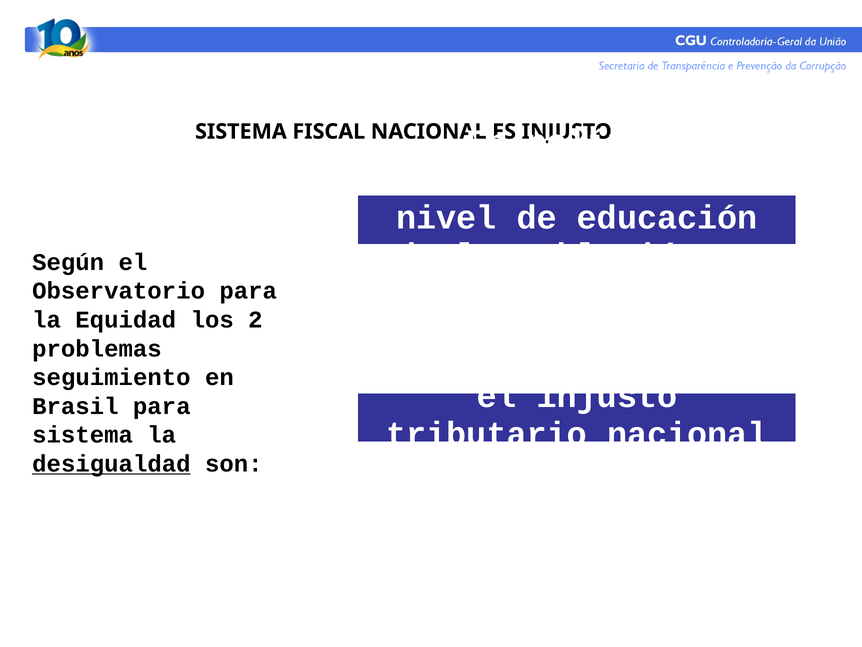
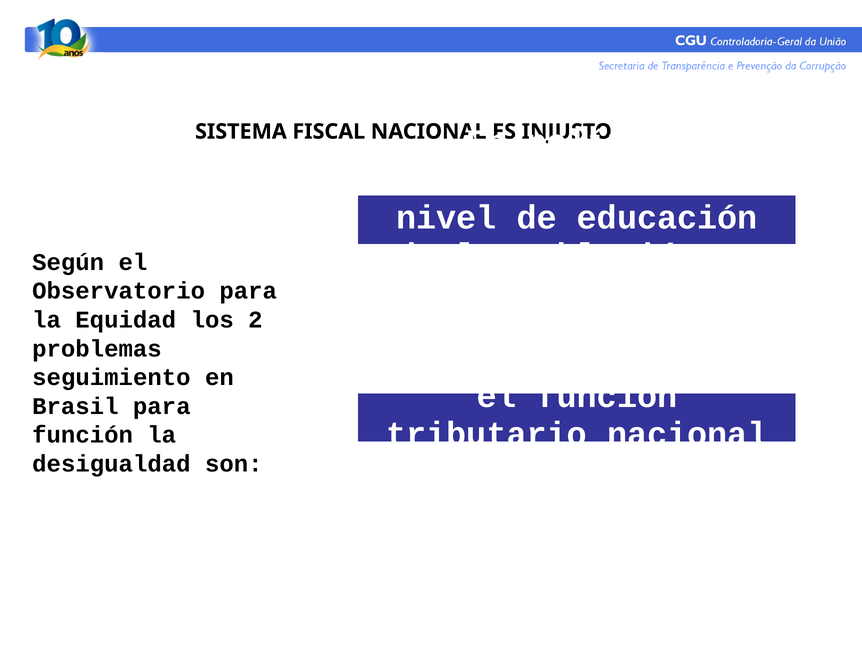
el injusto: injusto -> función (607, 396)
sistema: sistema -> función (83, 435)
desigualdad underline: present -> none (111, 463)
